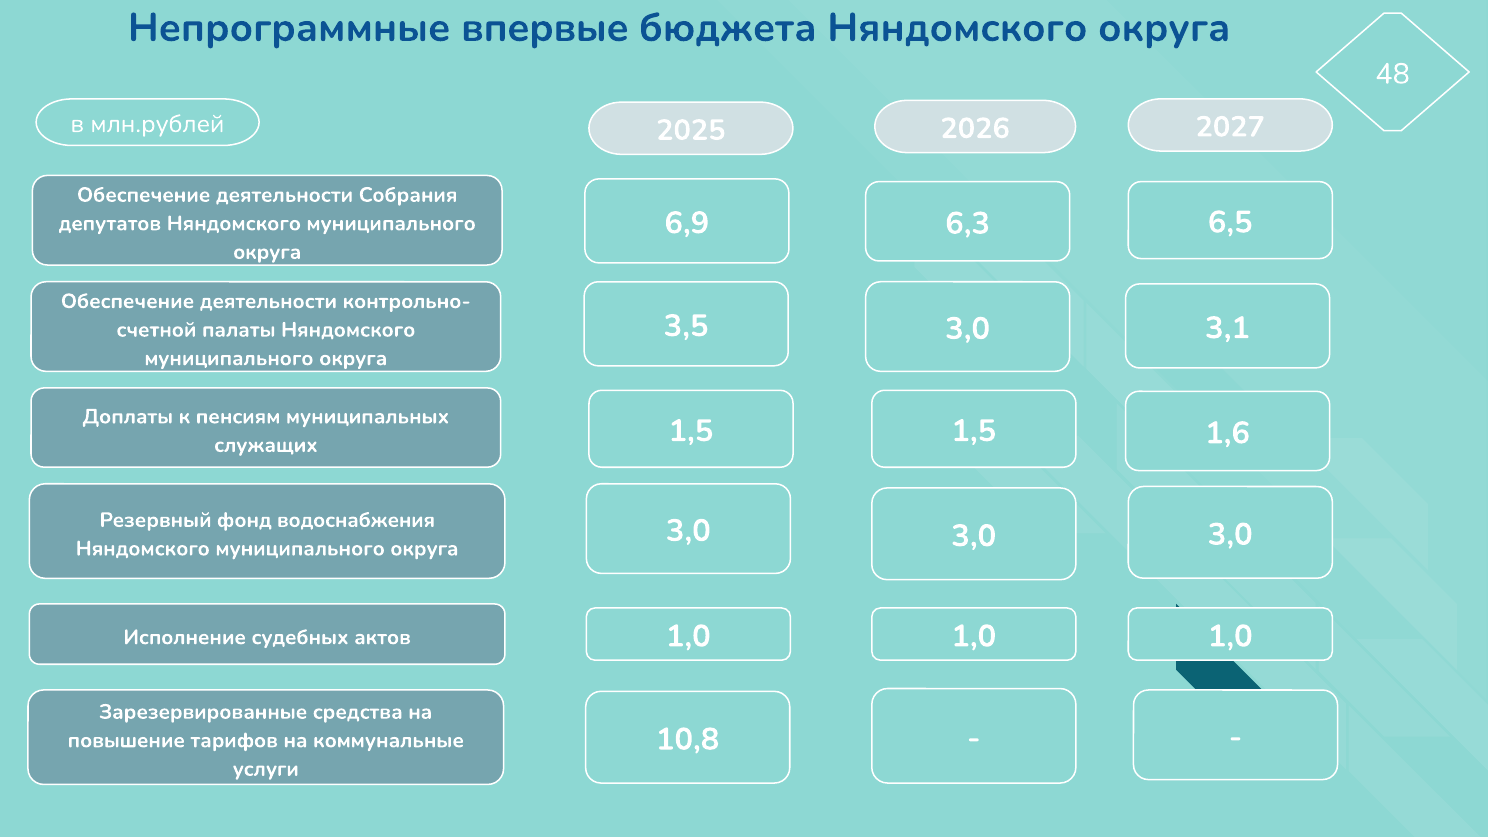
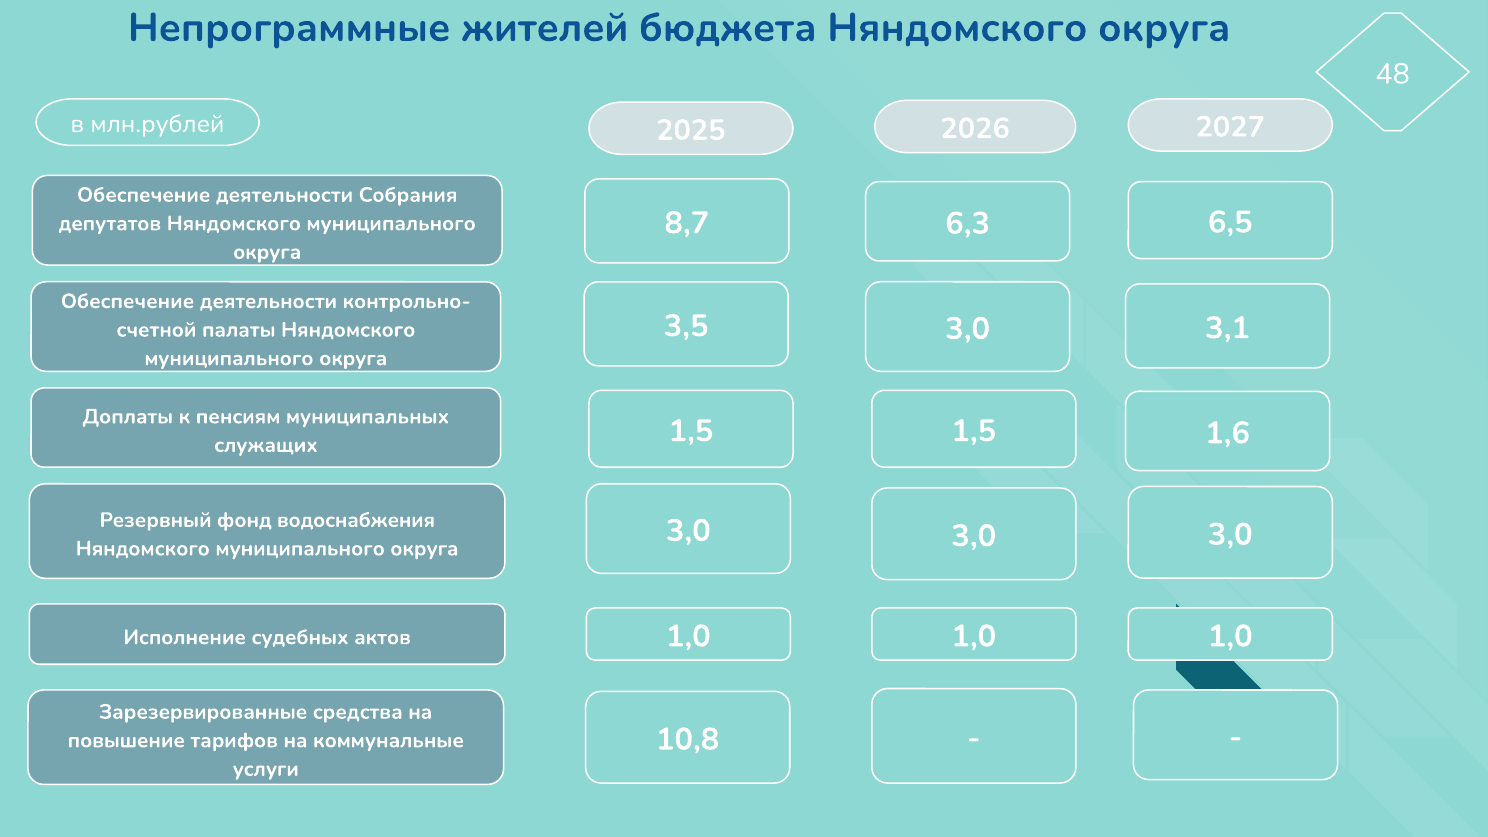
впервые: впервые -> жителей (545, 28)
6,9: 6,9 -> 8,7 (687, 223)
